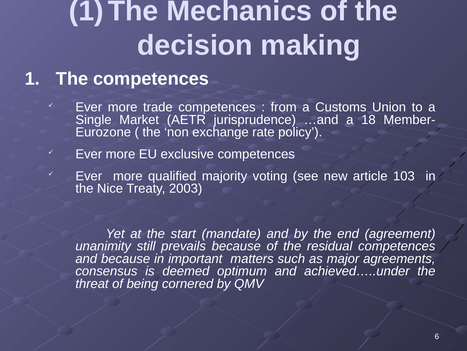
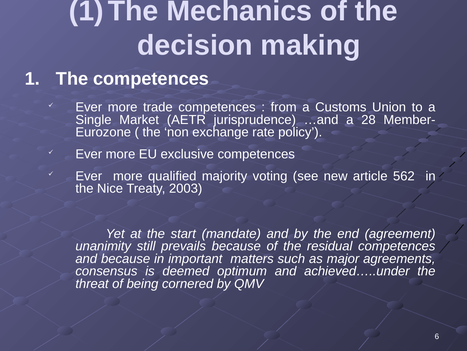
18: 18 -> 28 (368, 120)
103: 103 -> 562 (404, 176)
